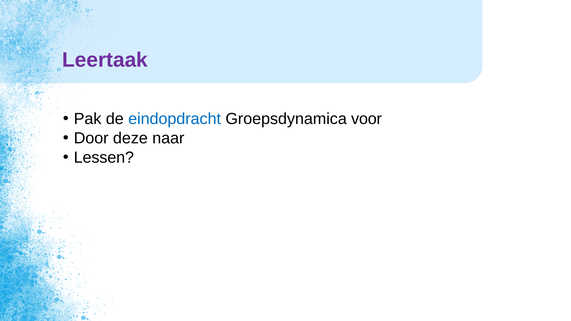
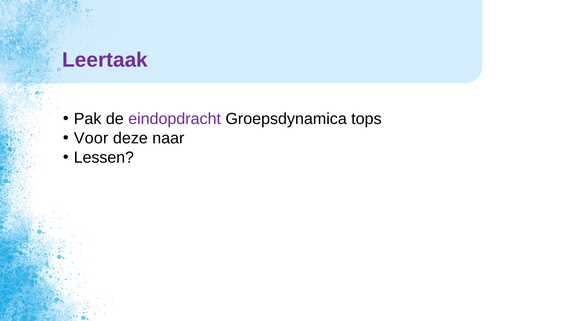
eindopdracht colour: blue -> purple (175, 119)
voor: voor -> tops (366, 119)
Door: Door -> Voor (91, 138)
